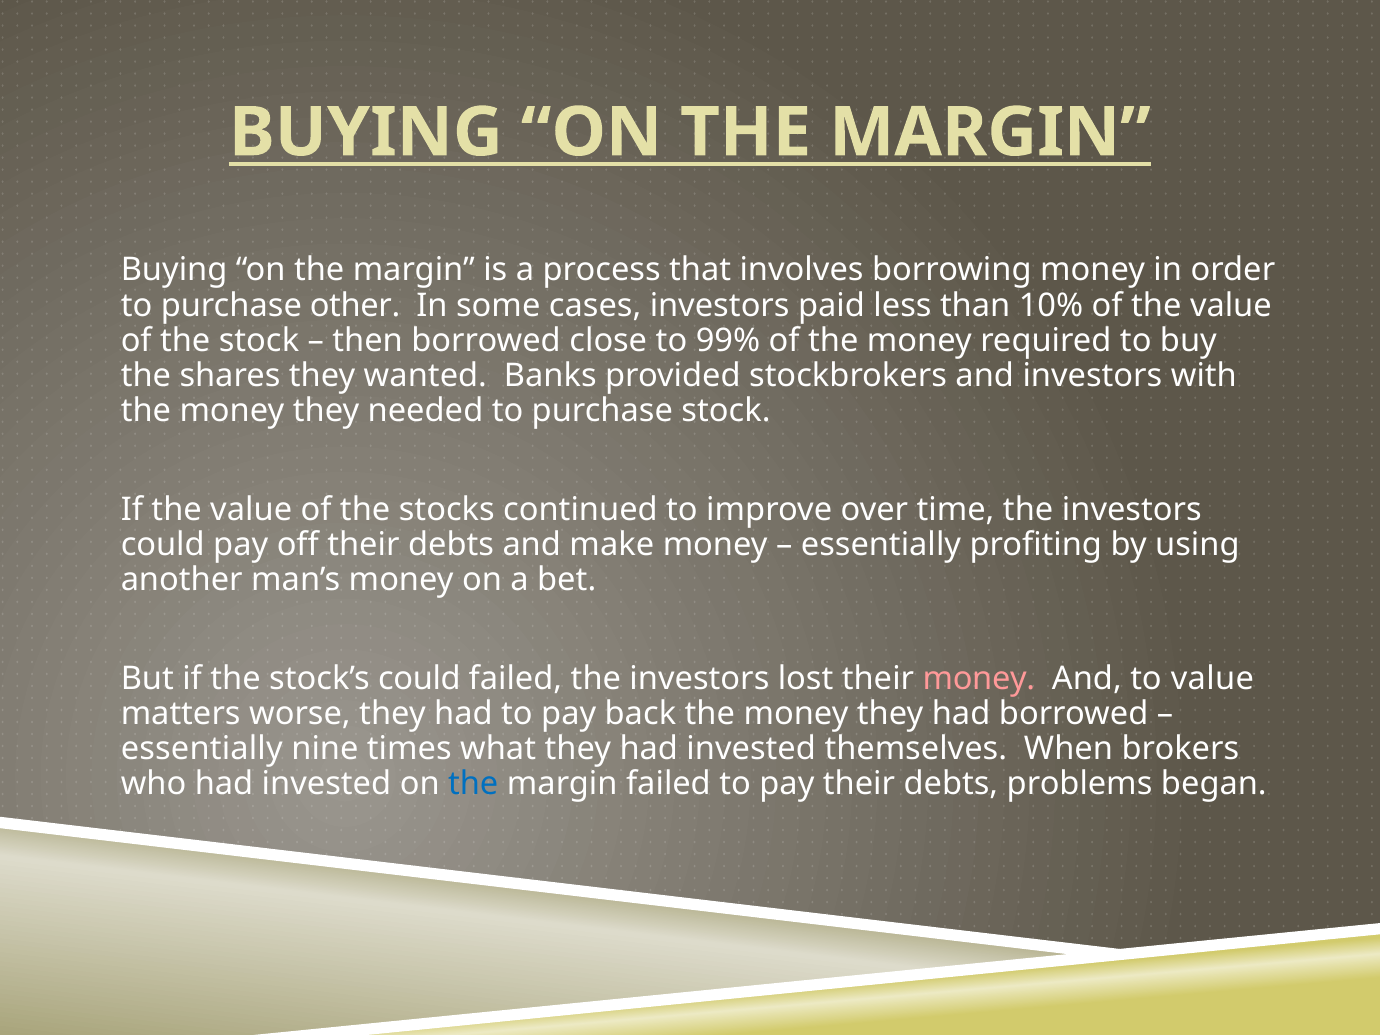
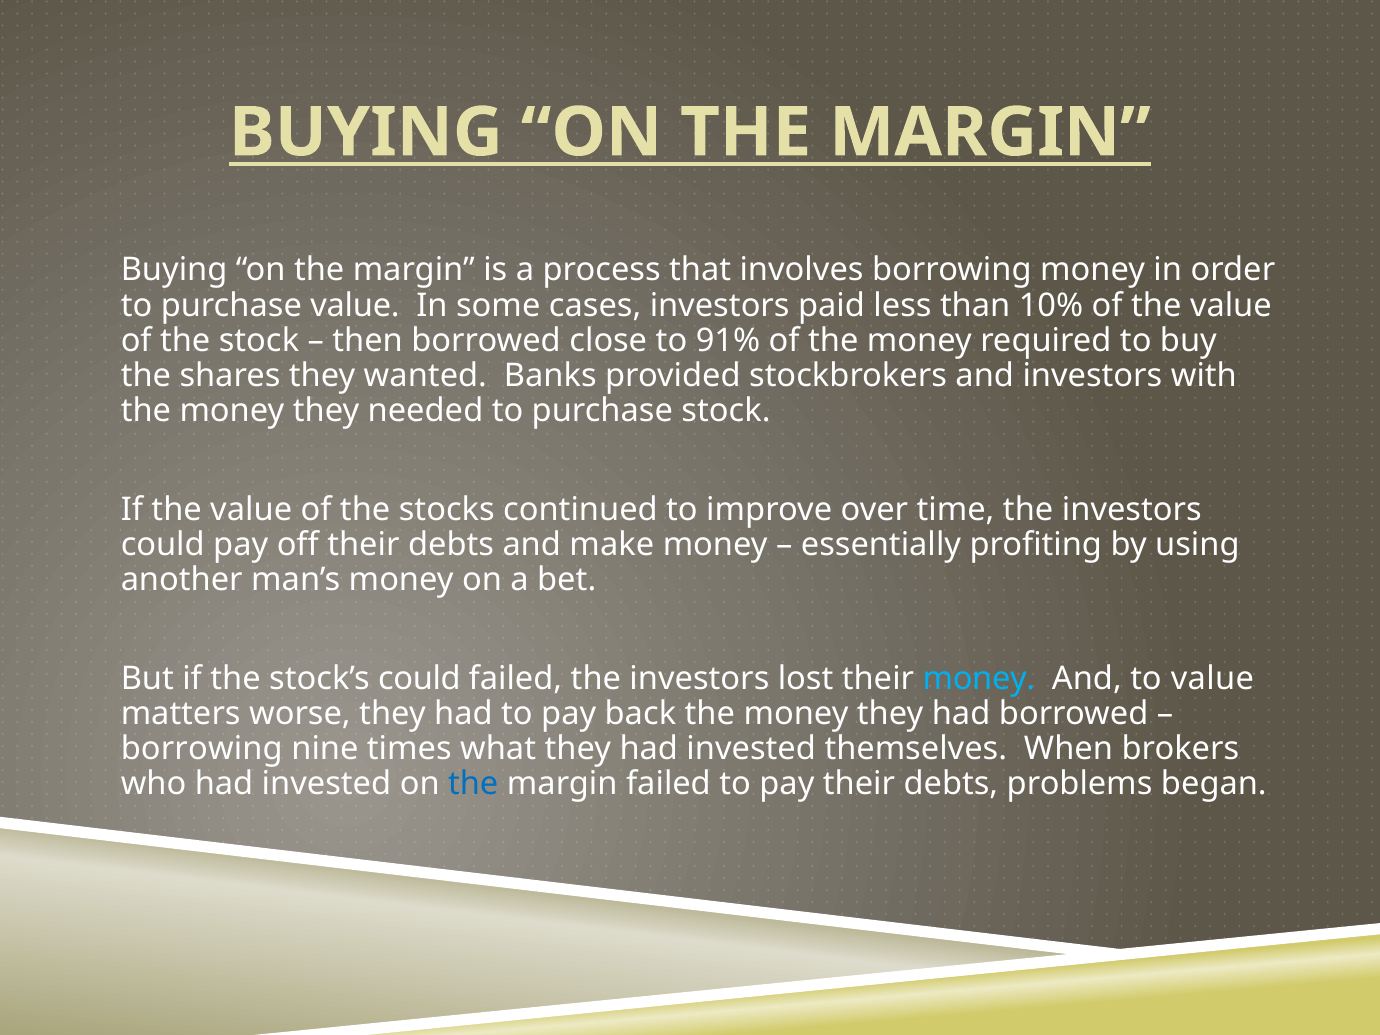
purchase other: other -> value (355, 305)
99%: 99% -> 91% (728, 341)
money colour: pink -> light blue (979, 678)
essentially: essentially -> borrowing (202, 749)
